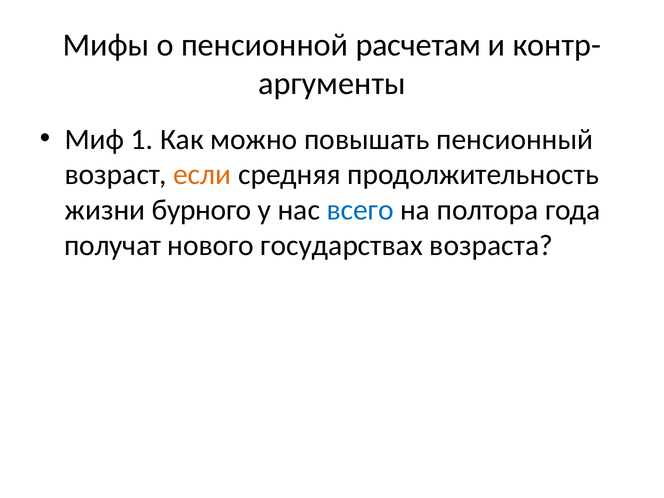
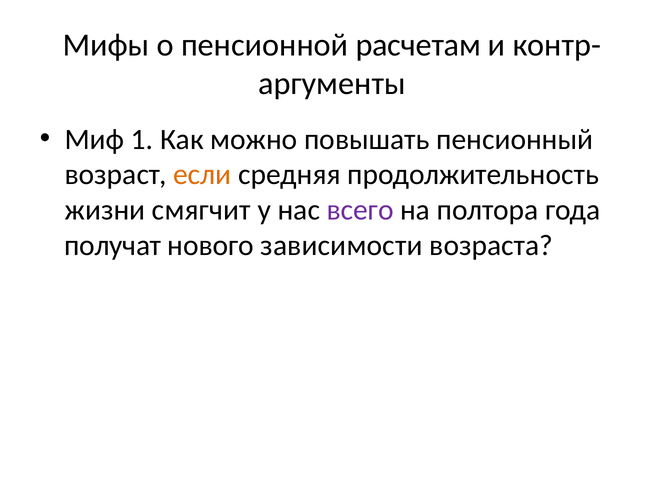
бурного: бурного -> смягчит (201, 210)
всего colour: blue -> purple (360, 210)
государствах: государствах -> зависимости (342, 246)
